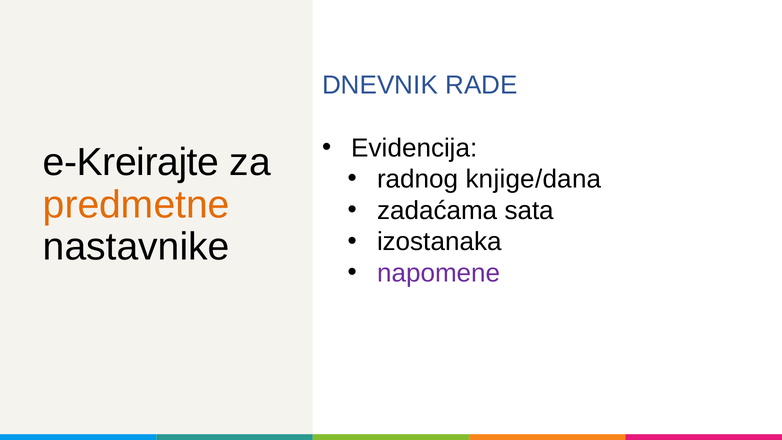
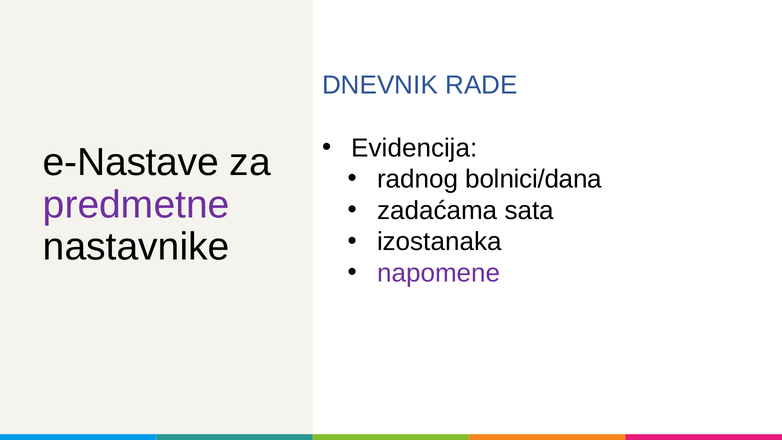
e-Kreirajte: e-Kreirajte -> e-Nastave (131, 162)
knjige/dana: knjige/dana -> bolnici/dana (534, 179)
predmetne colour: orange -> purple (136, 205)
